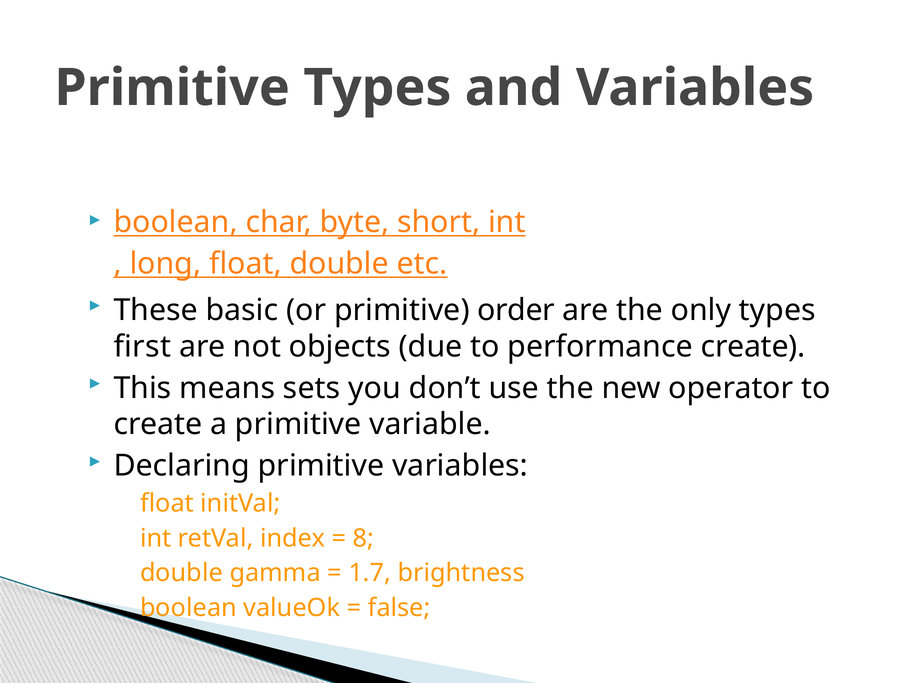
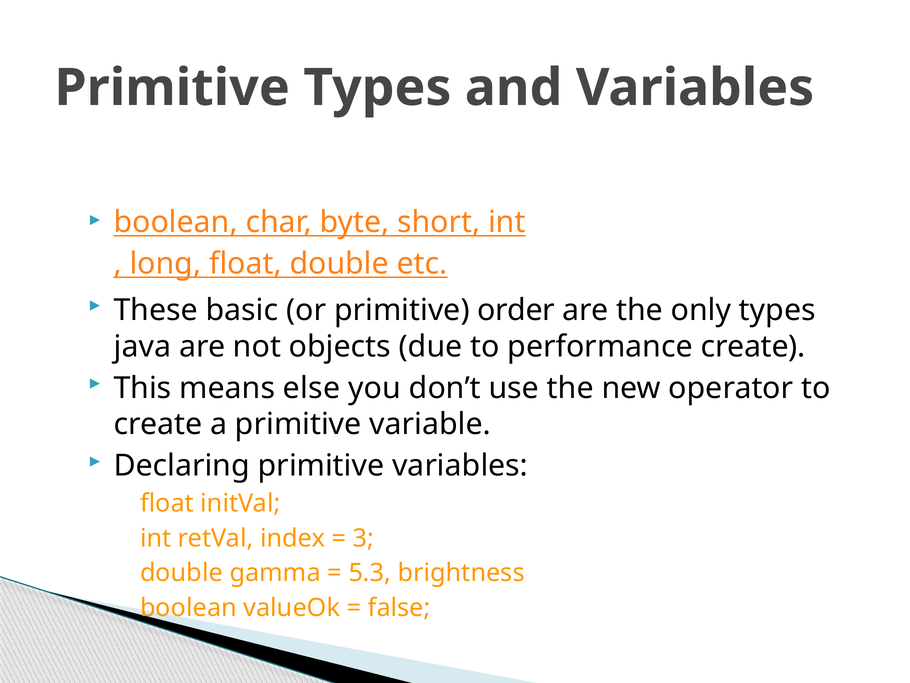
first: first -> java (142, 346)
sets: sets -> else (312, 388)
8: 8 -> 3 (363, 538)
1.7: 1.7 -> 5.3 (370, 573)
